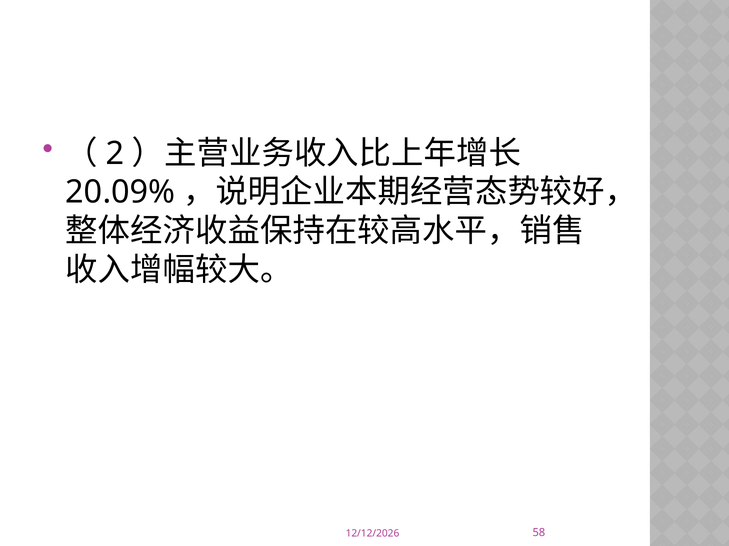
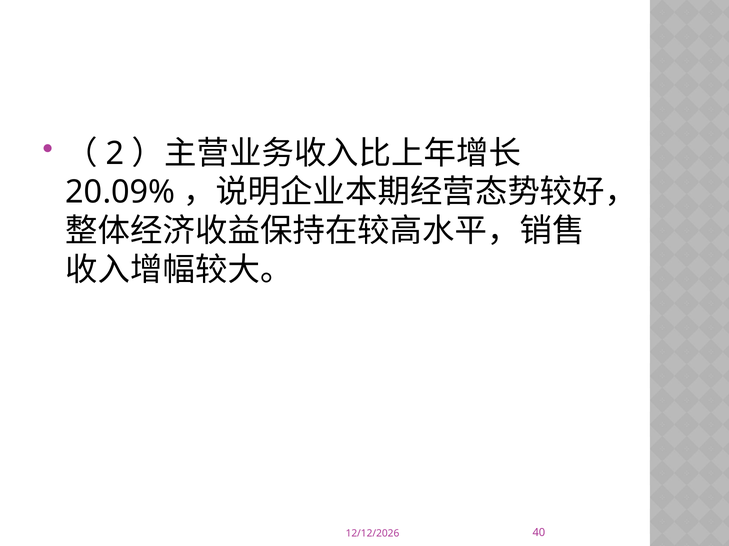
58: 58 -> 40 (539, 533)
